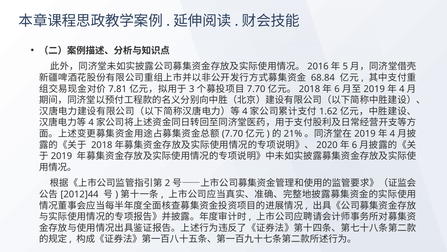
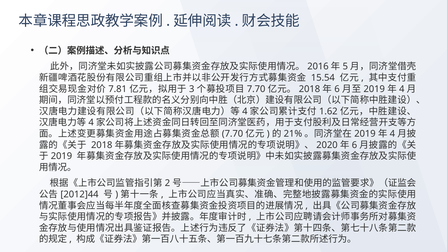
68.84: 68.84 -> 15.54 (323, 78)
